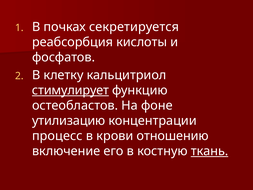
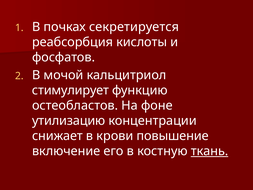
клетку: клетку -> мочой (63, 75)
стимулирует underline: present -> none (71, 90)
процесс: процесс -> снижает (57, 136)
отношению: отношению -> повышение (173, 136)
